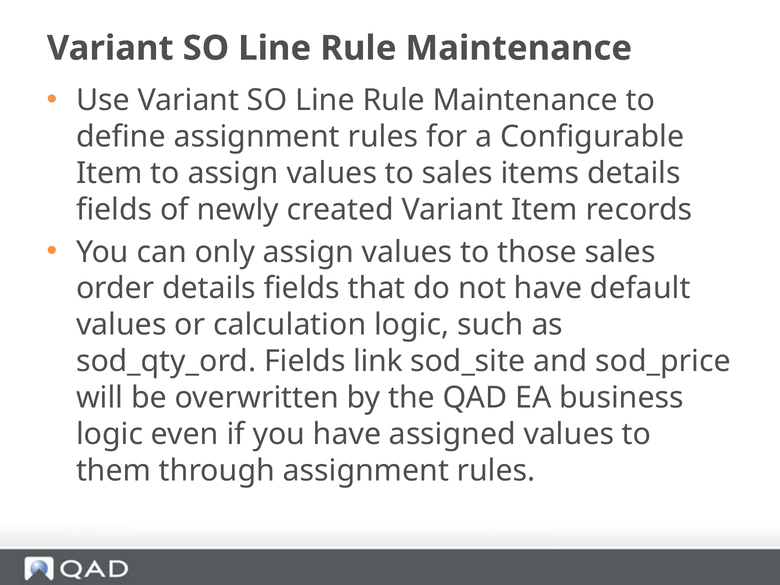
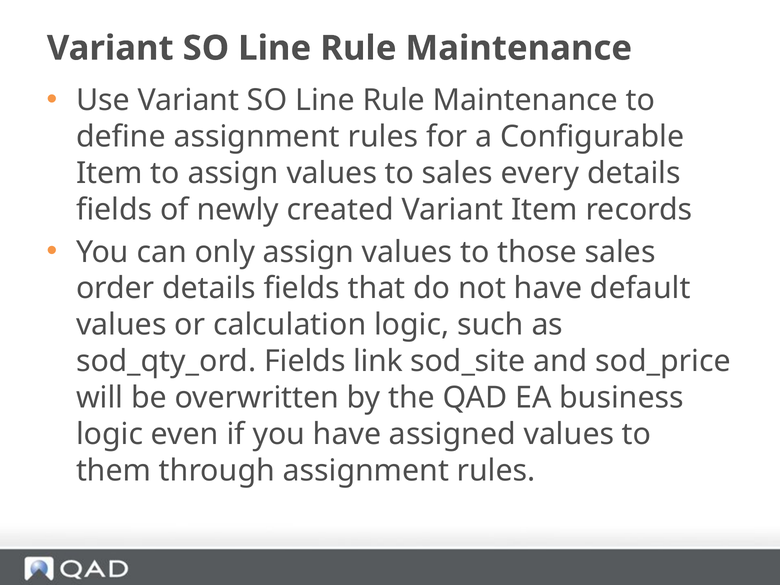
items: items -> every (540, 173)
